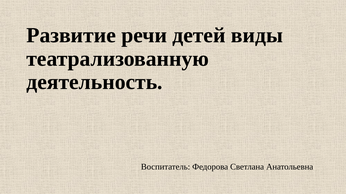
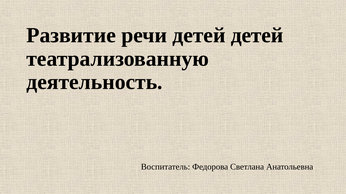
детей виды: виды -> детей (257, 35)
